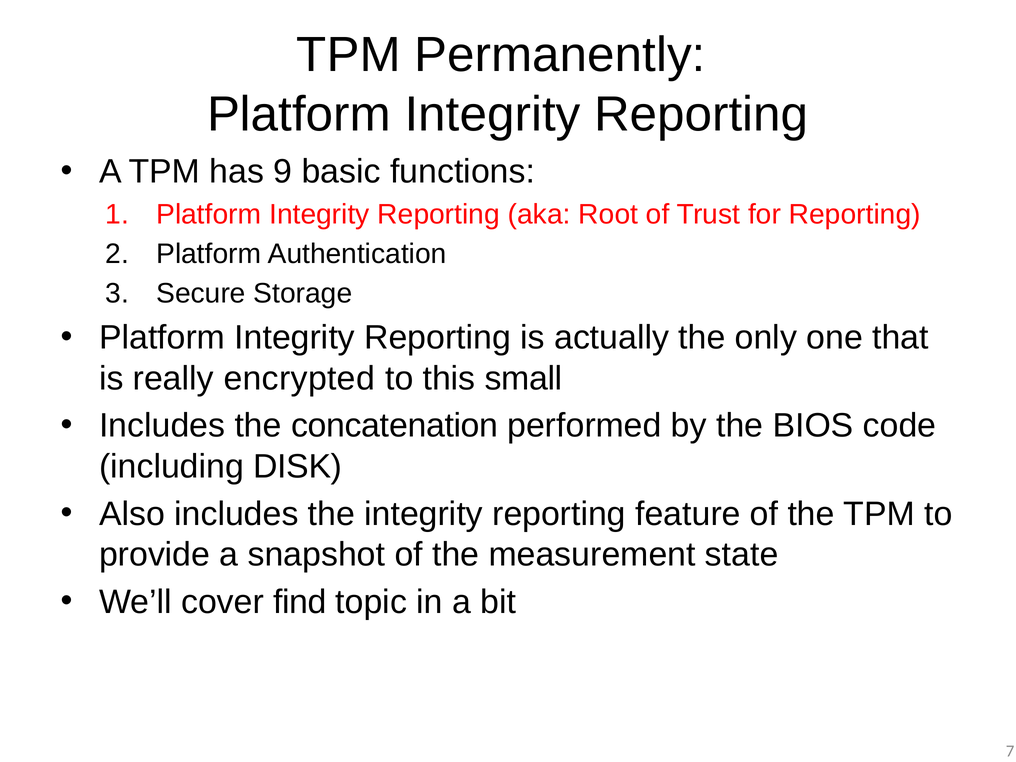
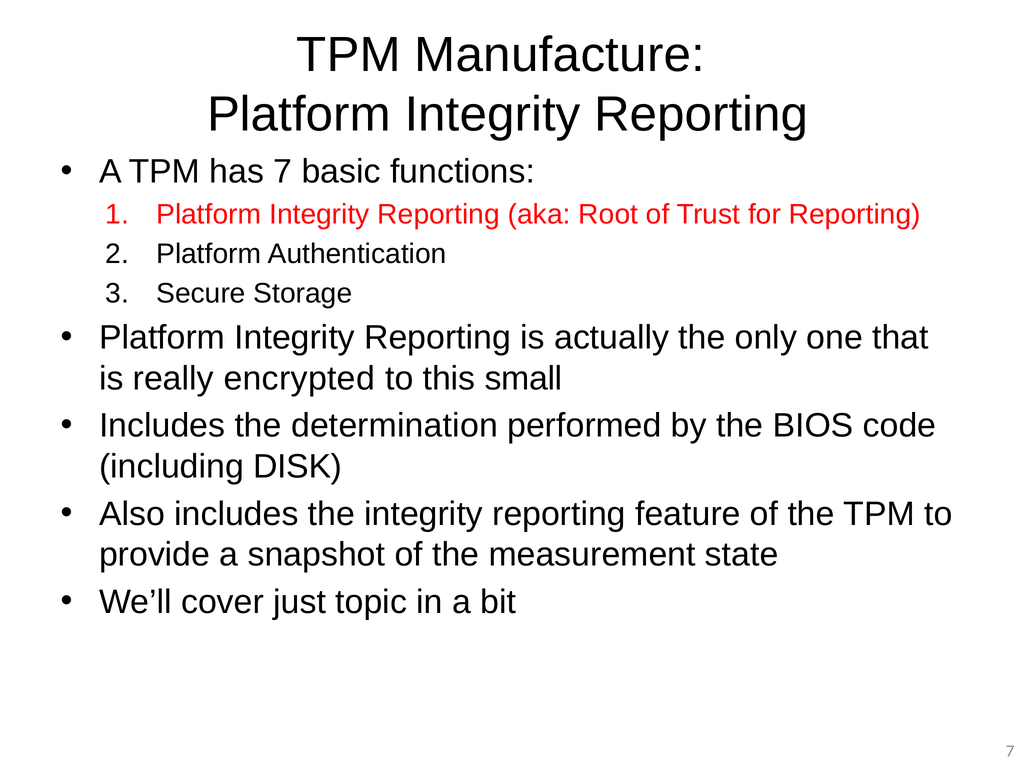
Permanently: Permanently -> Manufacture (560, 55)
has 9: 9 -> 7 (283, 172)
concatenation: concatenation -> determination (394, 426)
find: find -> just (300, 602)
